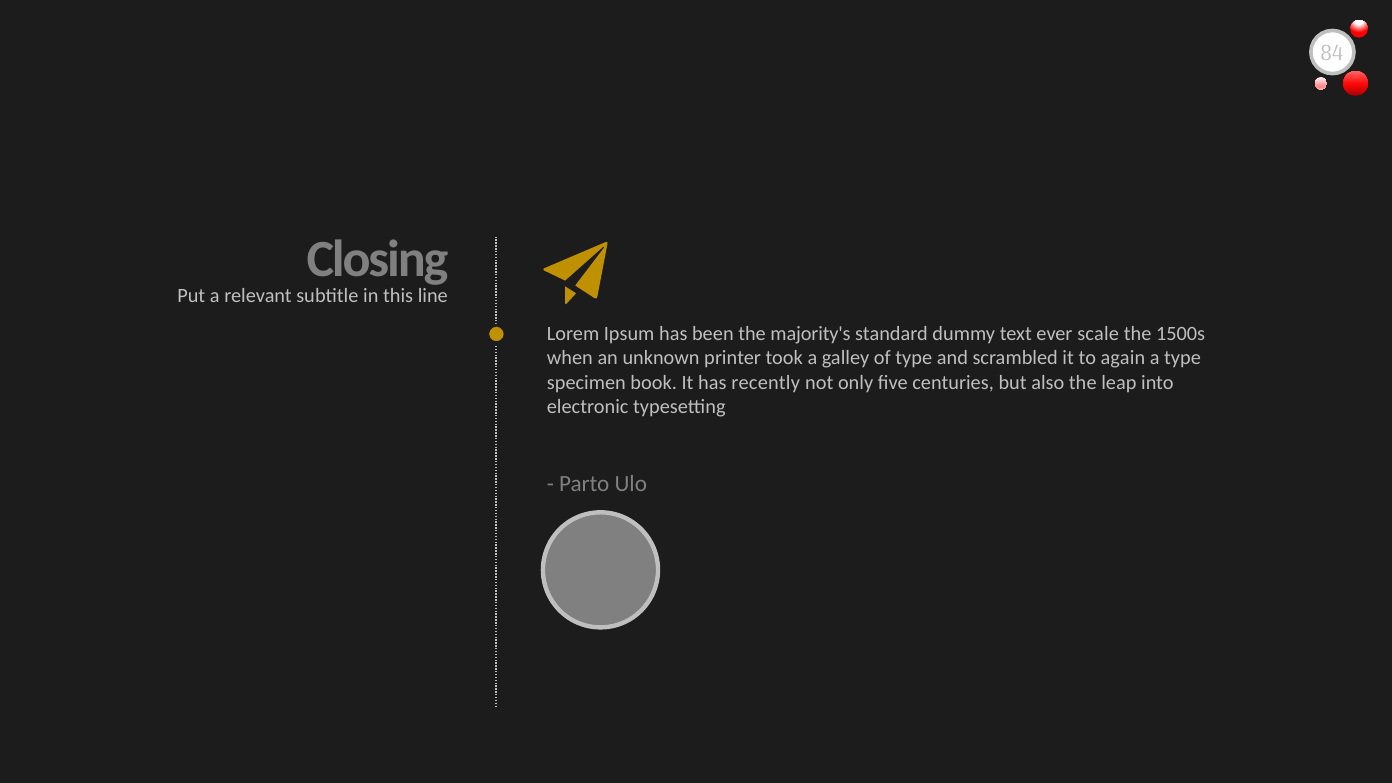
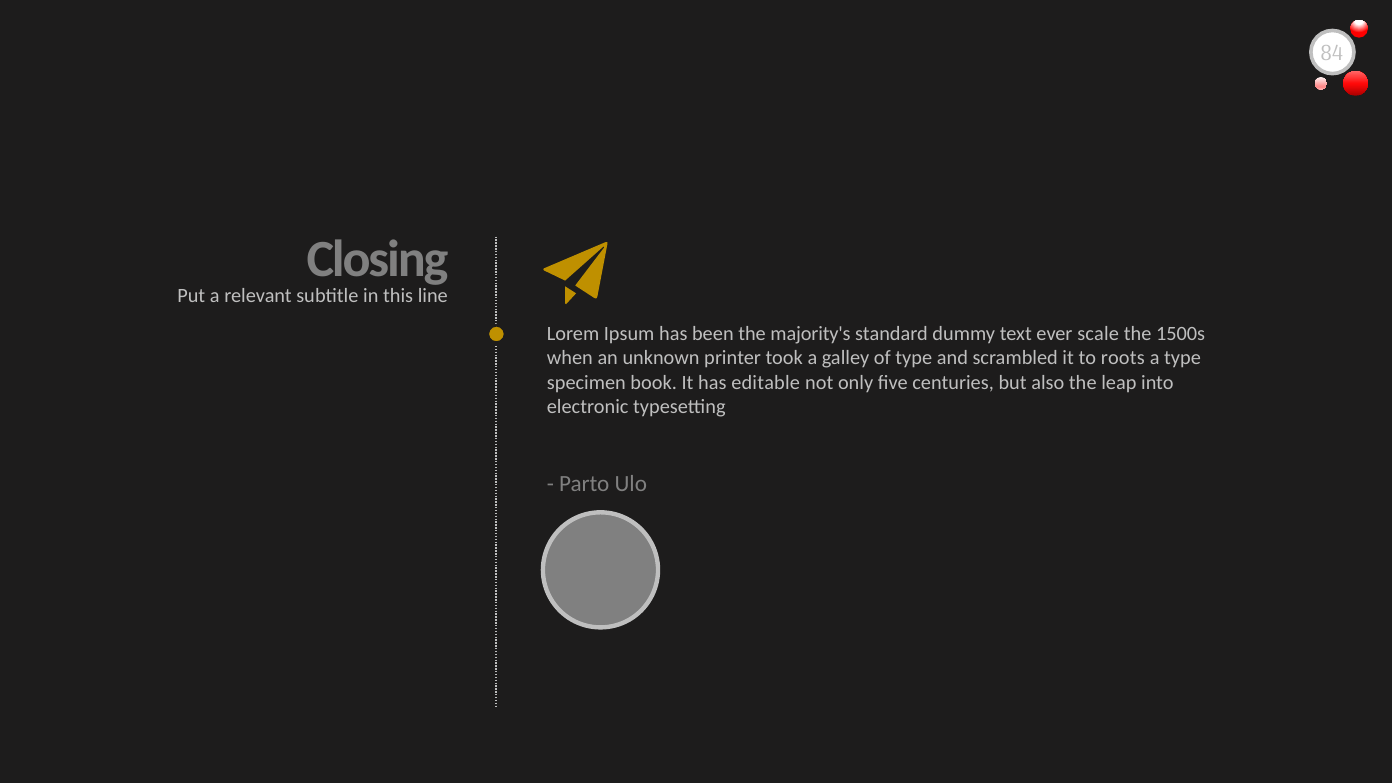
again: again -> roots (1123, 358)
recently: recently -> editable (766, 383)
